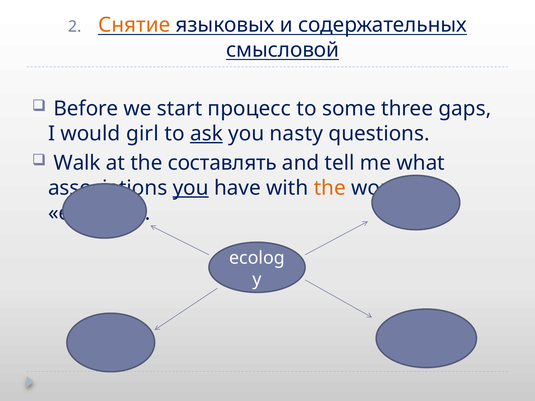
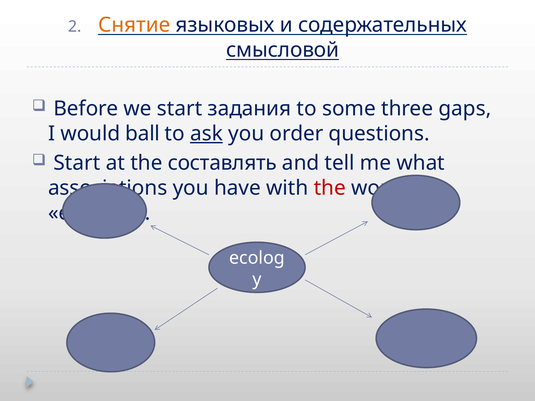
процесс: процесс -> задания (249, 109)
girl: girl -> ball (143, 134)
nasty: nasty -> order (296, 134)
Walk: Walk -> Start (77, 163)
you underline: present -> none (191, 188)
the colour: orange -> red (330, 188)
